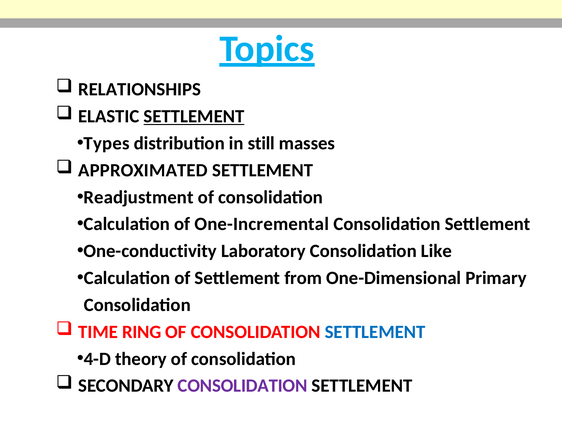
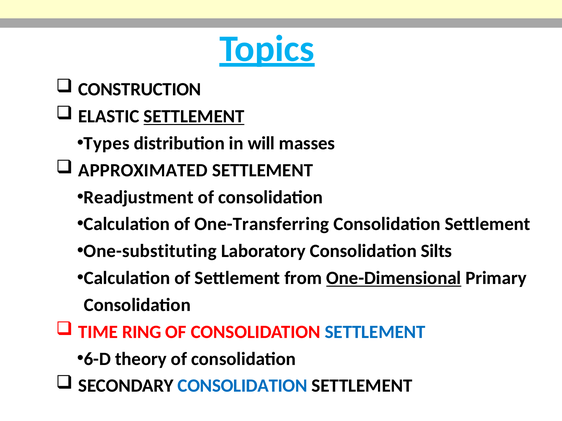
RELATIONSHIPS: RELATIONSHIPS -> CONSTRUCTION (140, 90)
still: still -> will (261, 143)
One-Incremental: One-Incremental -> One-Transferring (262, 224)
One-conductivity: One-conductivity -> One-substituting (150, 251)
Like: Like -> Silts (437, 251)
One-Dimensional underline: none -> present (394, 278)
4-D: 4-D -> 6-D (97, 359)
CONSOLIDATION colour: purple -> blue (243, 386)
